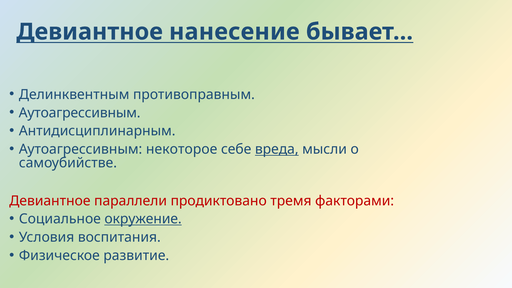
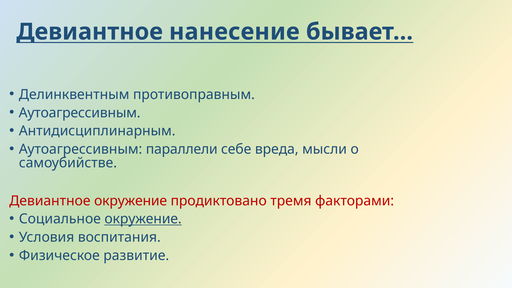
некоторое: некоторое -> параллели (182, 149)
вреда underline: present -> none (277, 149)
Девиантное параллели: параллели -> окружение (131, 201)
